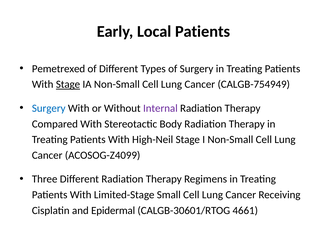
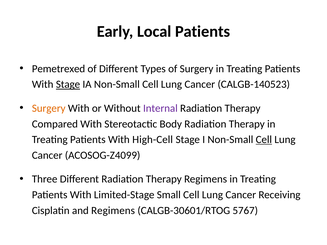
CALGB-754949: CALGB-754949 -> CALGB-140523 (254, 84)
Surgery colour: blue -> orange (49, 108)
High-Neil: High-Neil -> High-Cell (153, 140)
Cell underline: none -> present (264, 140)
and Epidermal: Epidermal -> Regimens (113, 211)
4661: 4661 -> 5767 (245, 211)
